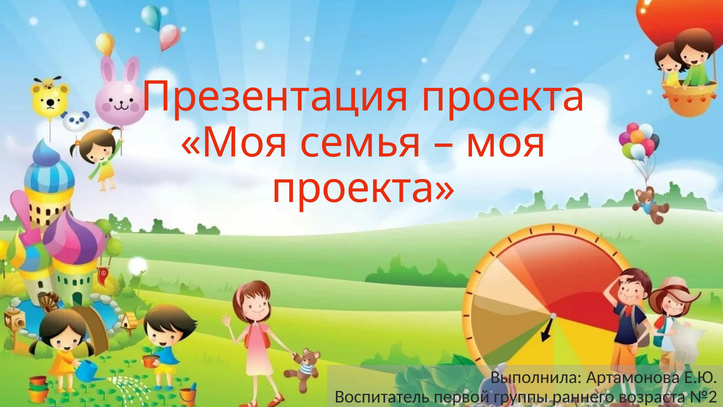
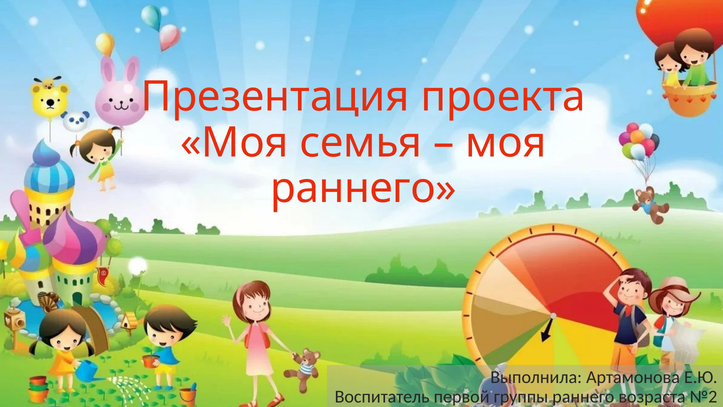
проекта: проекта -> раннего (364, 188)
